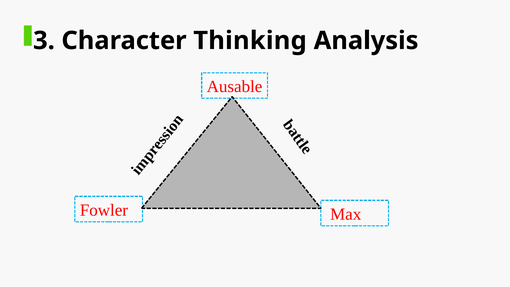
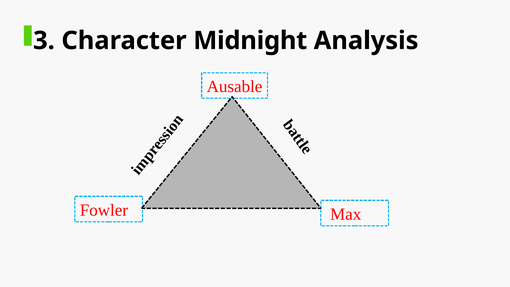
Thinking: Thinking -> Midnight (250, 41)
